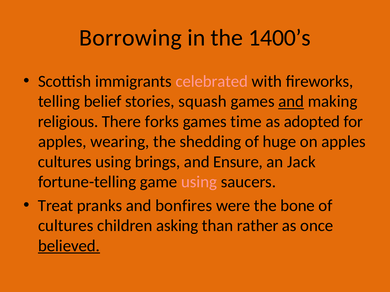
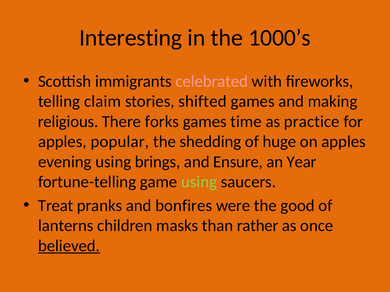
Borrowing: Borrowing -> Interesting (131, 38)
1400’s: 1400’s -> 1000’s (280, 38)
belief: belief -> claim (102, 102)
squash: squash -> shifted (203, 102)
and underline: present -> none (291, 102)
adopted: adopted -> practice (312, 122)
wearing: wearing -> popular (120, 142)
cultures: cultures -> evening (65, 162)
Jack: Jack -> Year (302, 162)
using colour: pink -> light green (199, 182)
bone: bone -> good (298, 206)
cultures: cultures -> lanterns (66, 226)
asking: asking -> masks (177, 226)
